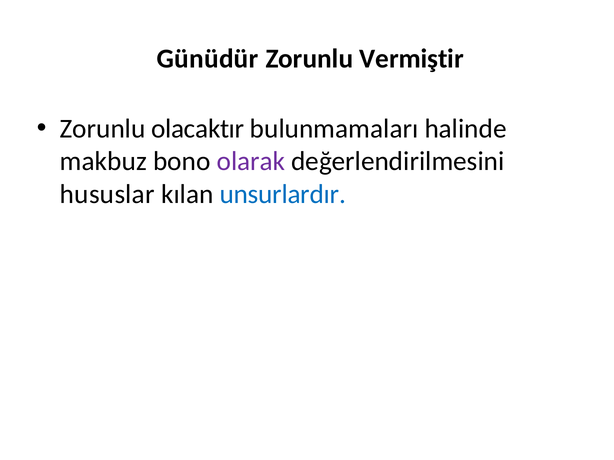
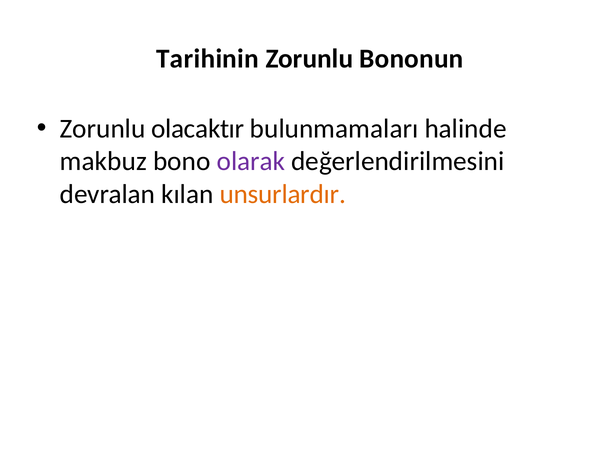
Günüdür: Günüdür -> Tarihinin (208, 59)
Vermiştir: Vermiştir -> Bononun (411, 59)
hususlar: hususlar -> devralan (108, 194)
unsurlardır colour: blue -> orange (283, 194)
